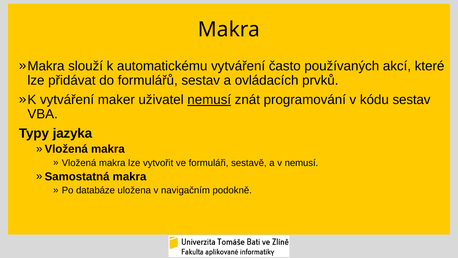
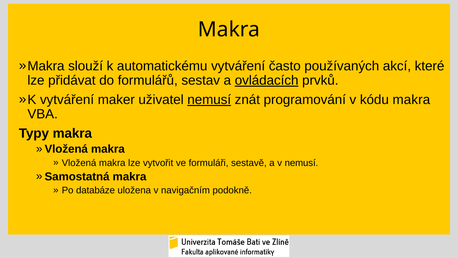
ovládacích underline: none -> present (267, 80)
kódu sestav: sestav -> makra (411, 100)
Typy jazyka: jazyka -> makra (72, 133)
